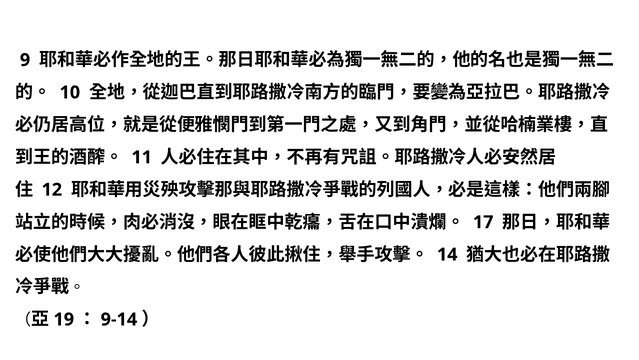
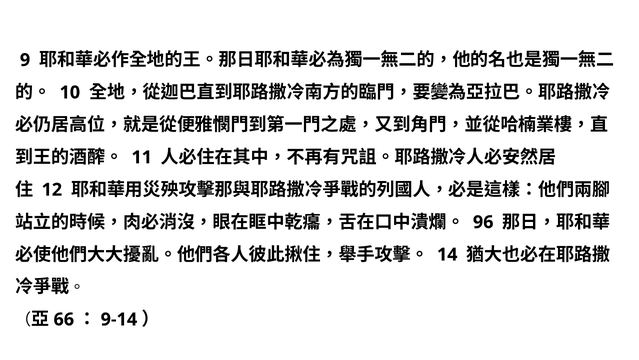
17: 17 -> 96 (483, 222)
19: 19 -> 66 (64, 319)
